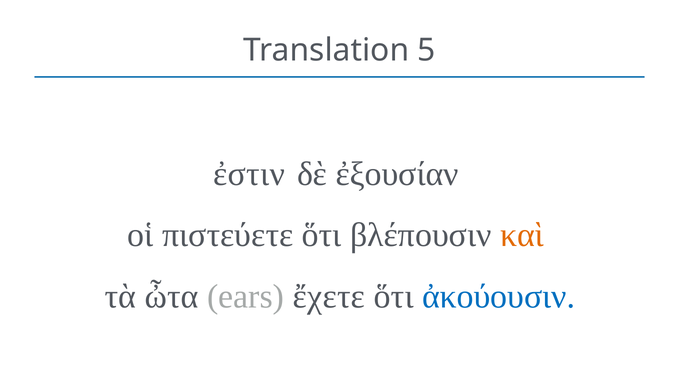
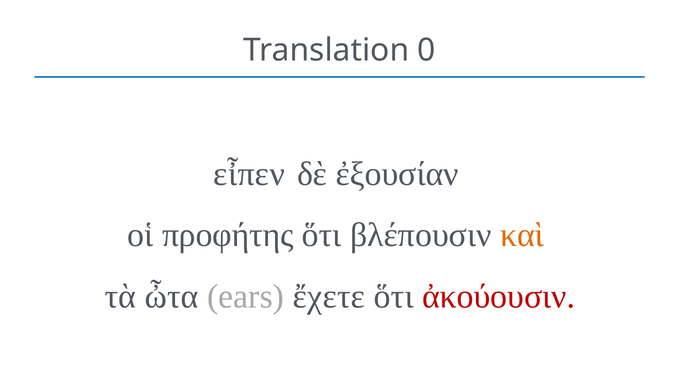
5: 5 -> 0 (427, 50)
ἐστιν: ἐστιν -> εἶπεν (249, 174)
πιστεύετε: πιστεύετε -> προφήτης (228, 235)
ἀκούουσιν colour: blue -> red (499, 296)
